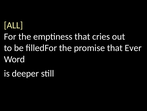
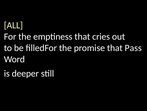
Ever: Ever -> Pass (133, 48)
